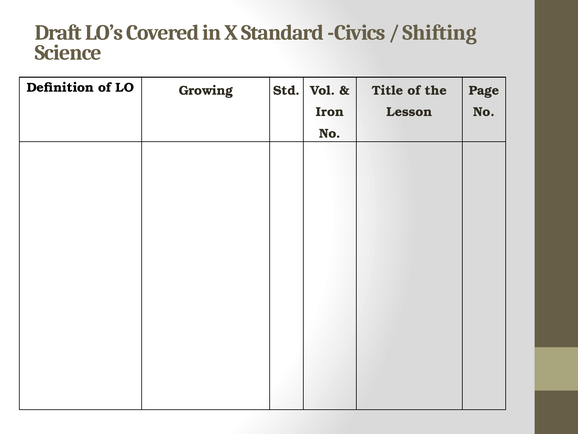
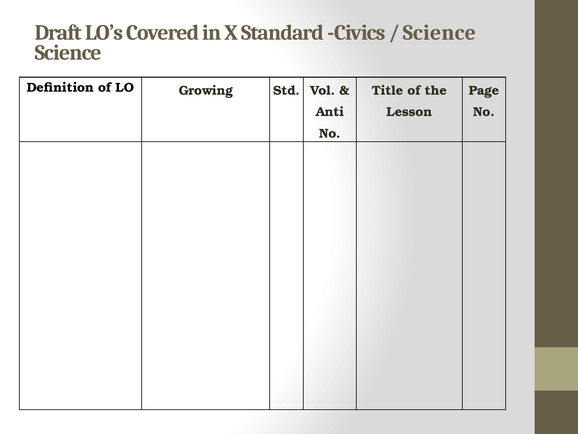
Shifting: Shifting -> Science (439, 33)
Iron: Iron -> Anti (330, 112)
